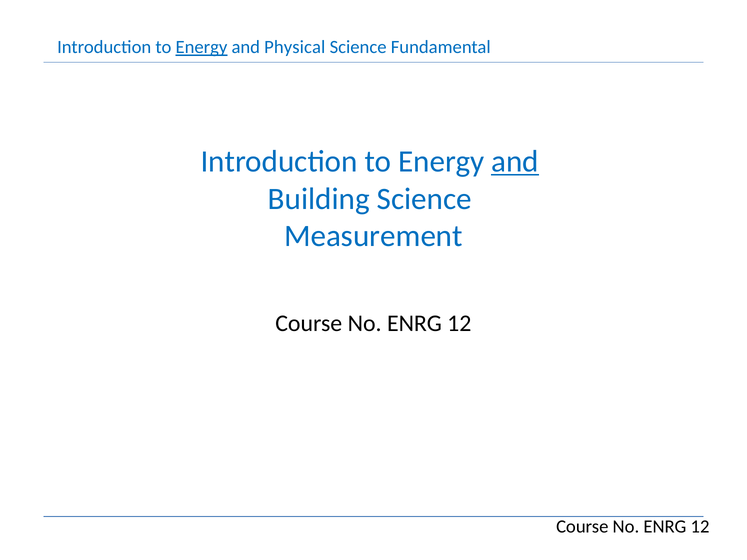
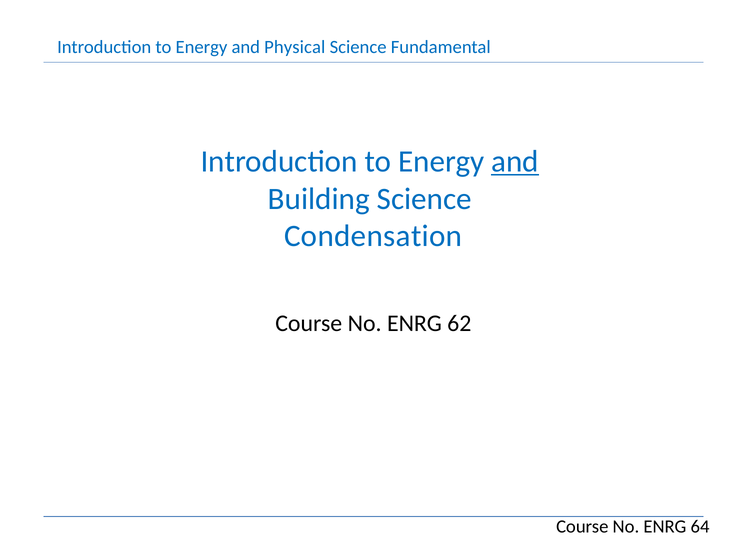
Energy underline: present -> none (201, 47)
Measurement: Measurement -> Condensation (373, 236)
12: 12 -> 62 (459, 323)
12: 12 -> 64 (700, 527)
